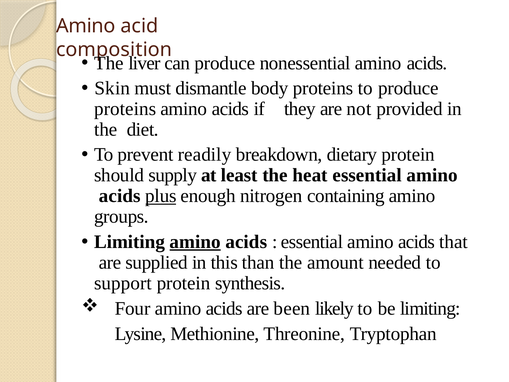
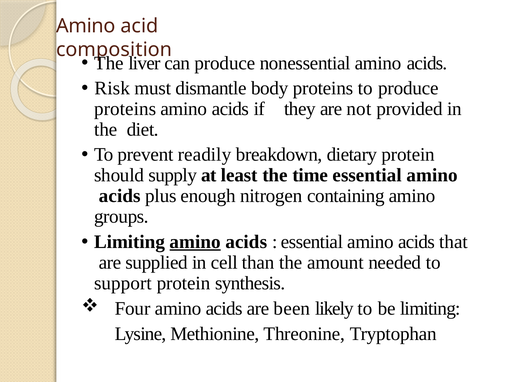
Skin: Skin -> Risk (112, 88)
heat: heat -> time (310, 175)
plus underline: present -> none (161, 196)
this: this -> cell (224, 262)
